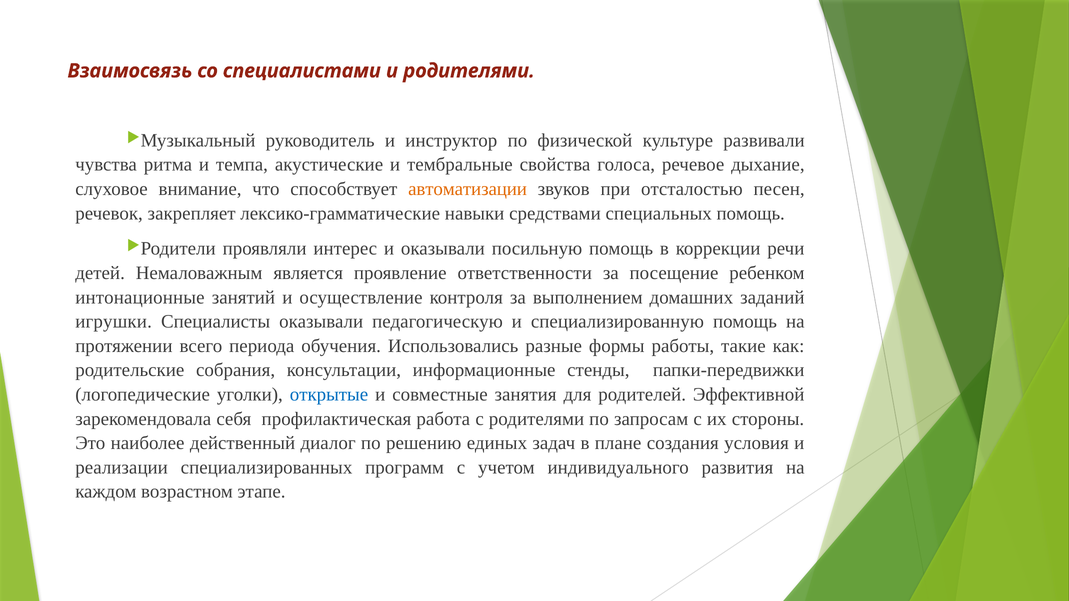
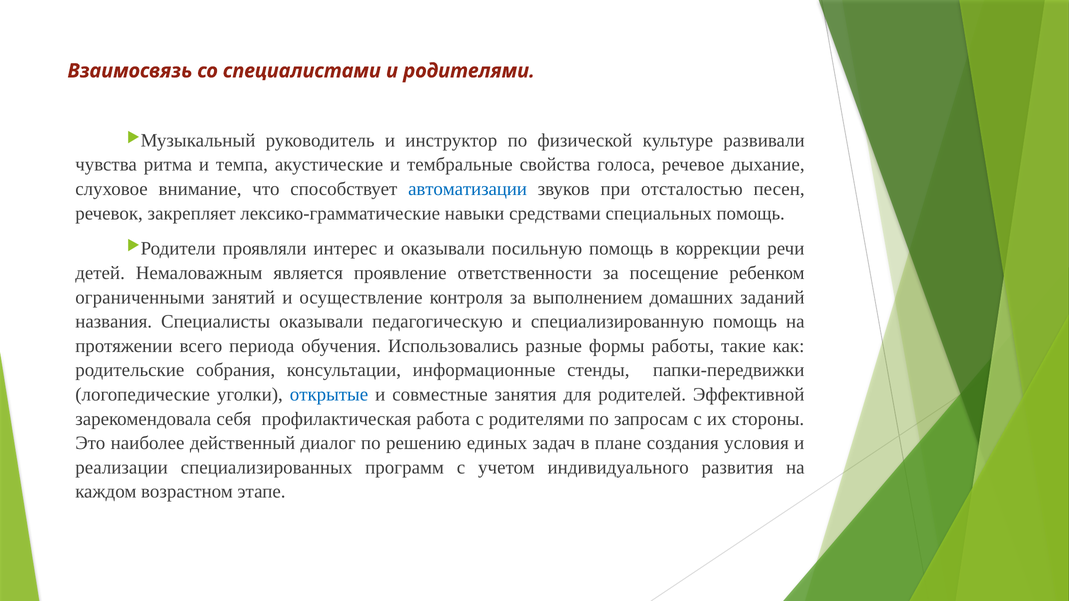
автоматизации colour: orange -> blue (468, 189)
интонационные: интонационные -> ограниченными (140, 297)
игрушки: игрушки -> названия (114, 322)
